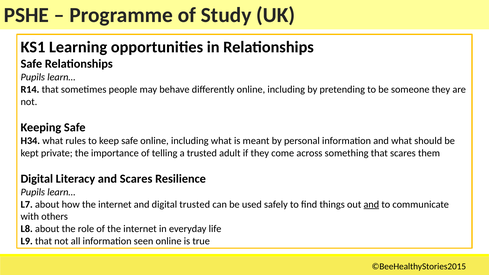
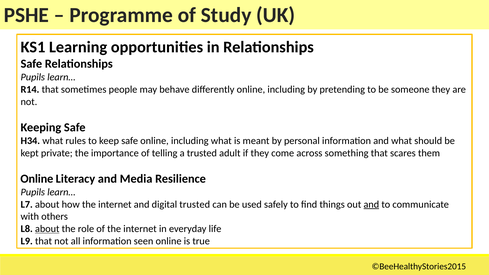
Digital: Digital -> Online (37, 179)
and Scares: Scares -> Media (136, 179)
about underline: none -> present (47, 229)
